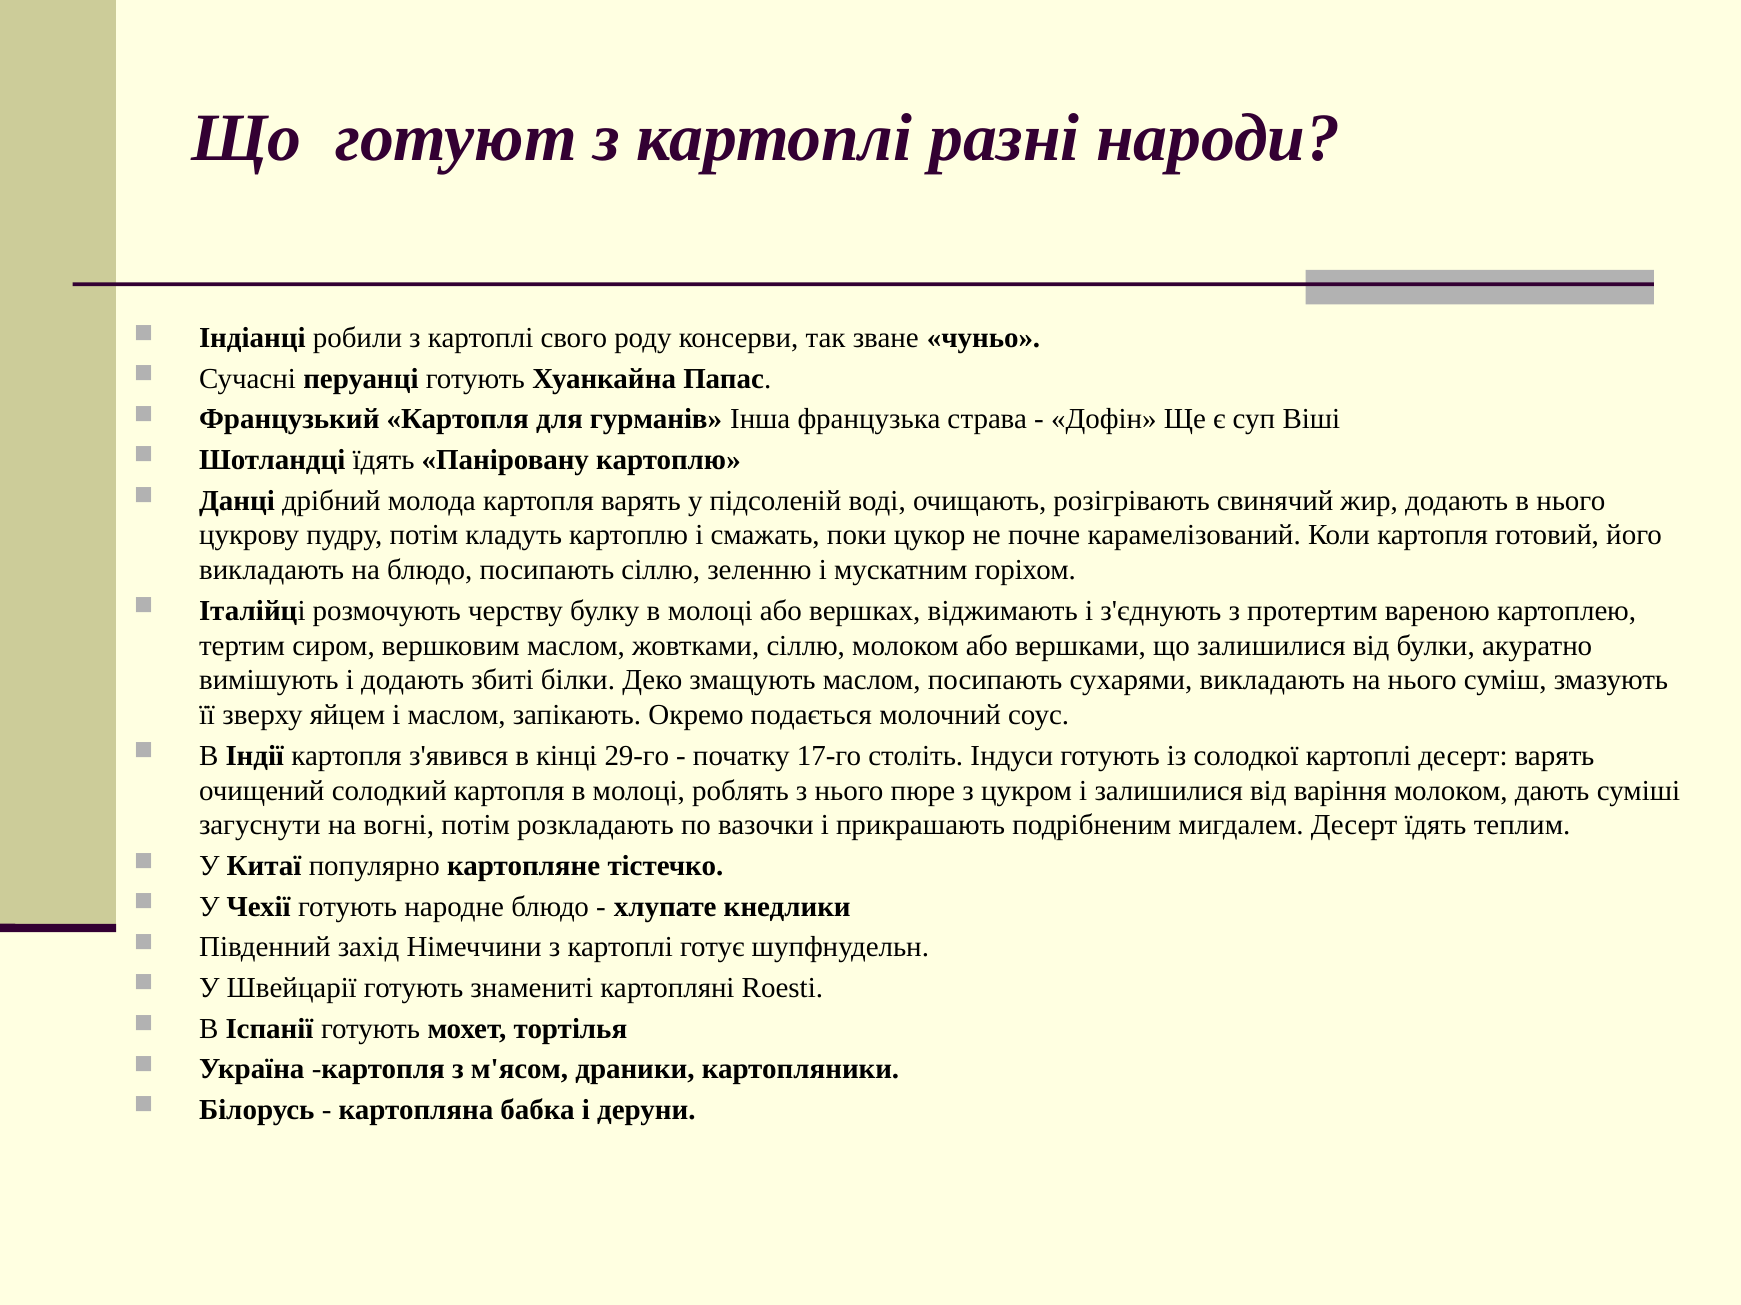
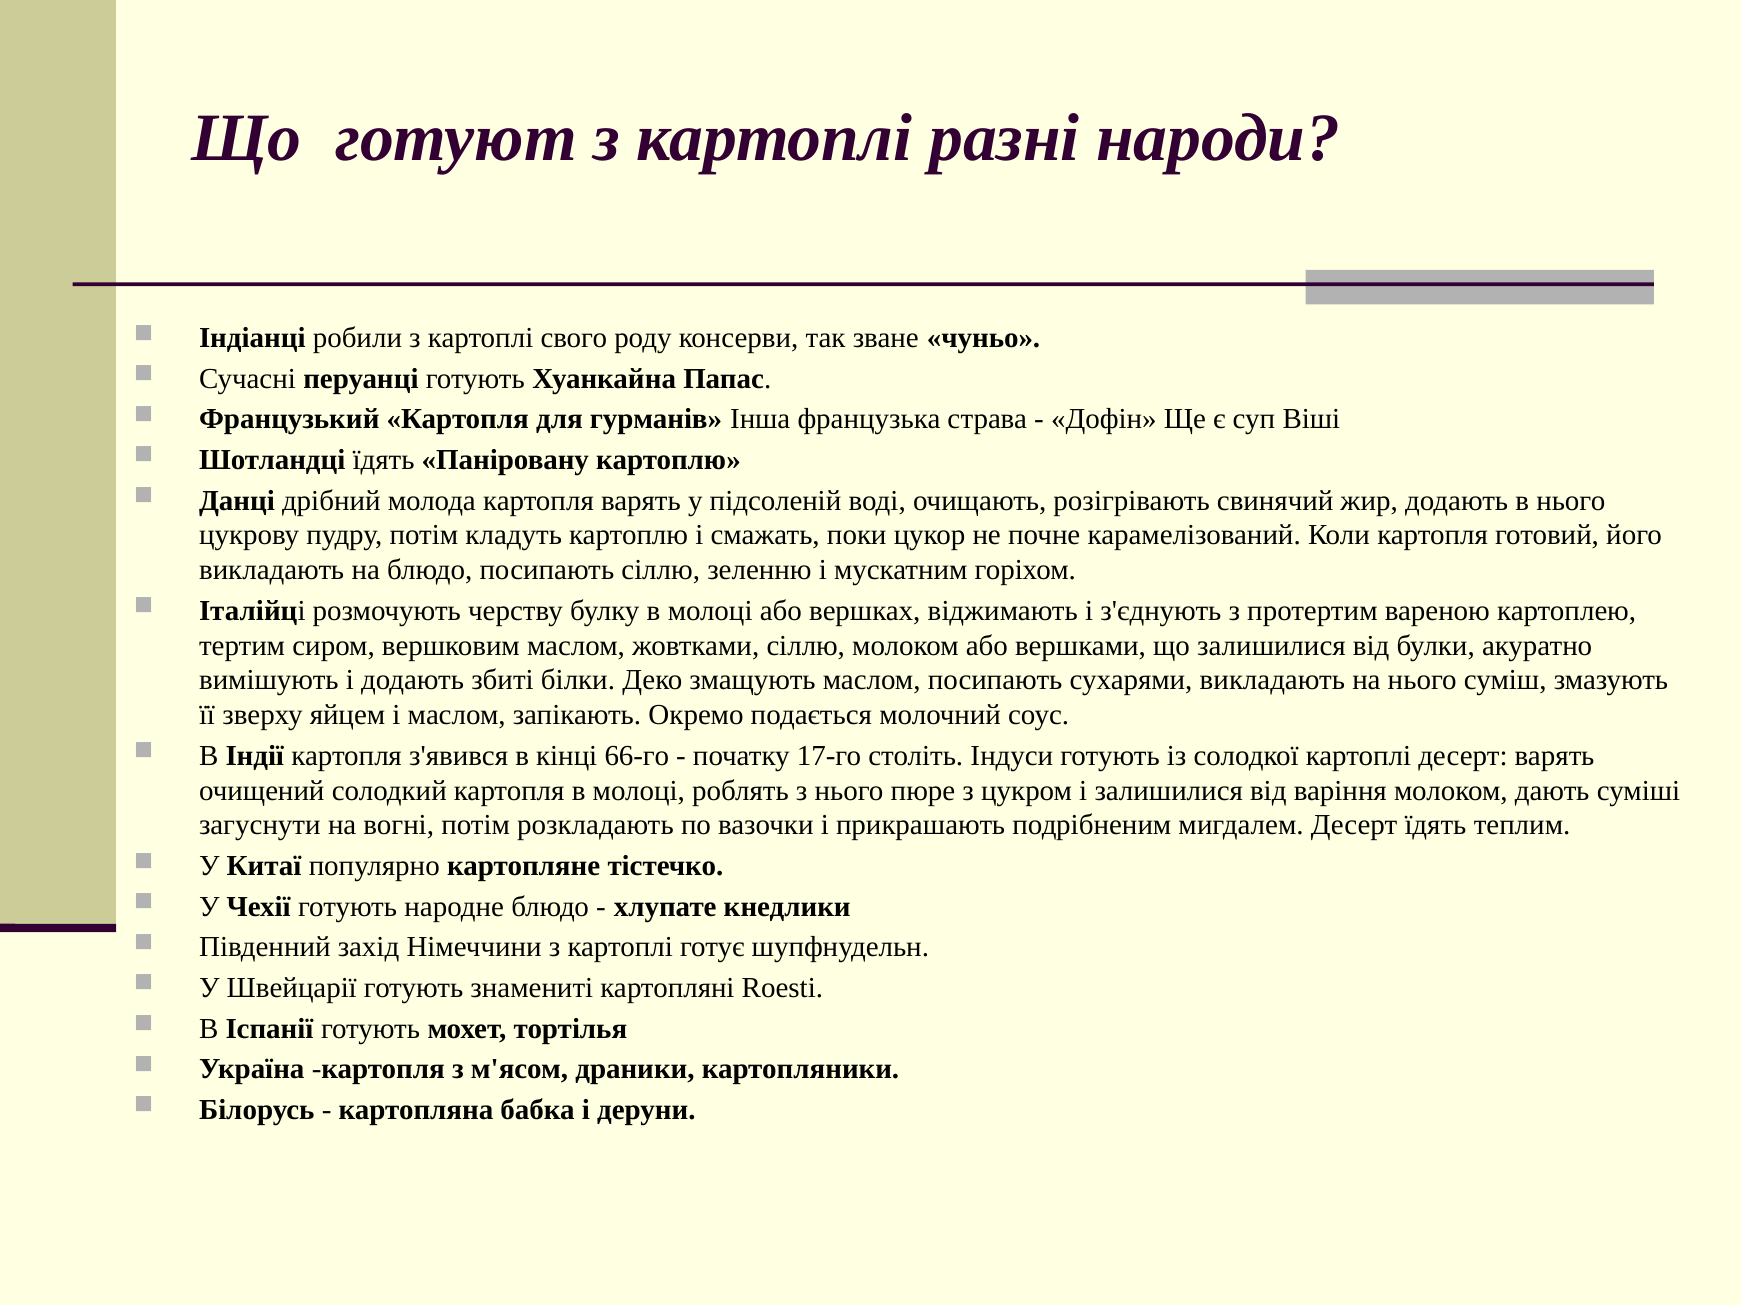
29-го: 29-го -> 66-го (637, 756)
